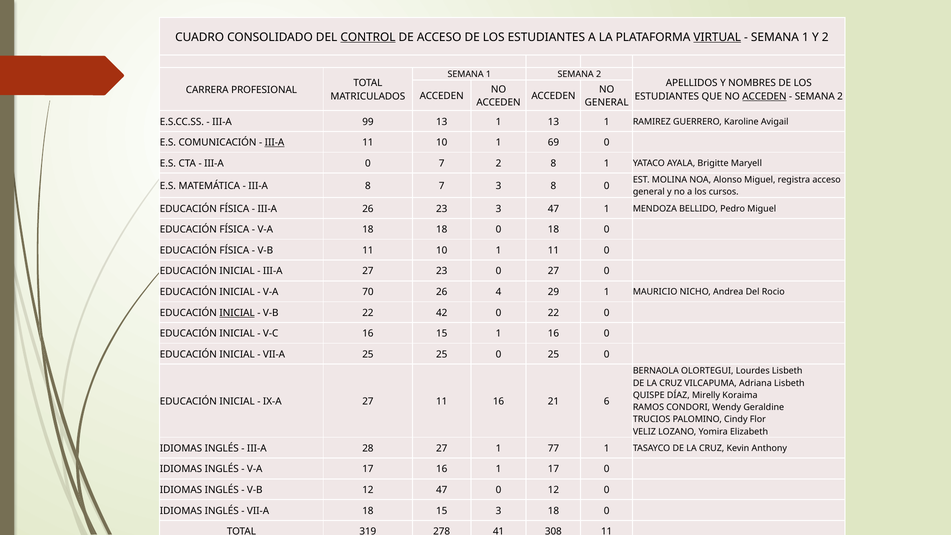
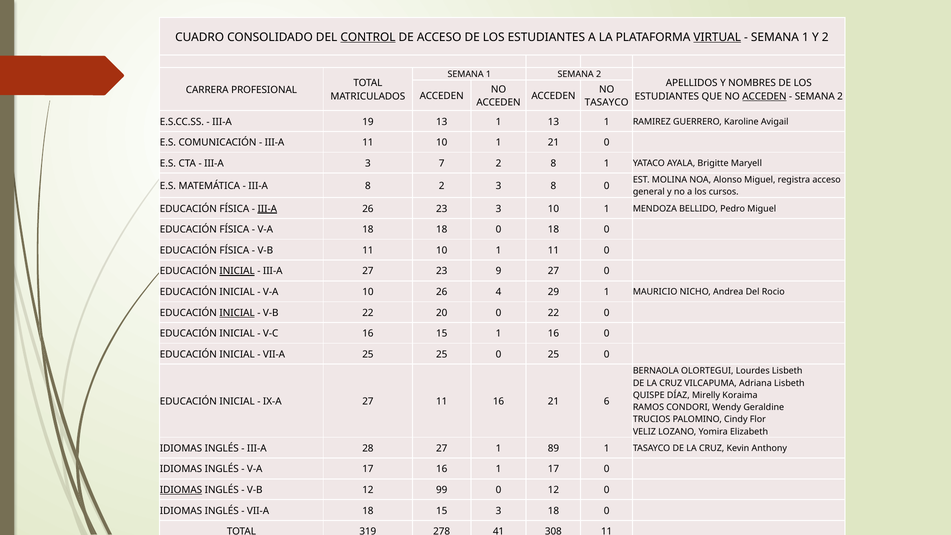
GENERAL: GENERAL -> TASAYCO (607, 103)
99: 99 -> 19 (368, 122)
III-A underline: present -> none (275, 143)
1 69: 69 -> 21 (553, 143)
III-A 0: 0 -> 3 (368, 163)
8 7: 7 -> 2 (442, 186)
III-A underline: none -> present (267, 209)
3 47: 47 -> 10 (553, 209)
INICIAL underline: none -> present (237, 271)
23 0: 0 -> 9 (499, 271)
V-A 70: 70 -> 10 (368, 292)
42: 42 -> 20 (442, 313)
77: 77 -> 89 (553, 448)
IDIOMAS underline: none -> present (181, 490)
12 47: 47 -> 99 (442, 490)
